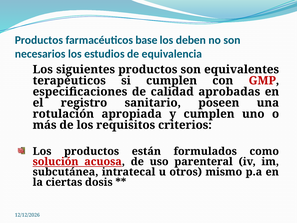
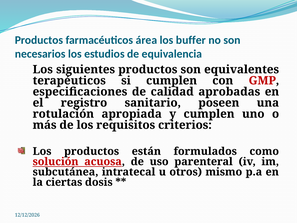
base: base -> área (146, 40)
deben: deben -> buffer (191, 40)
